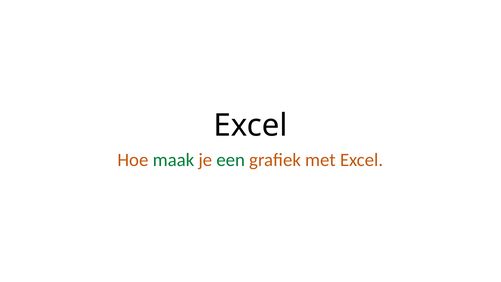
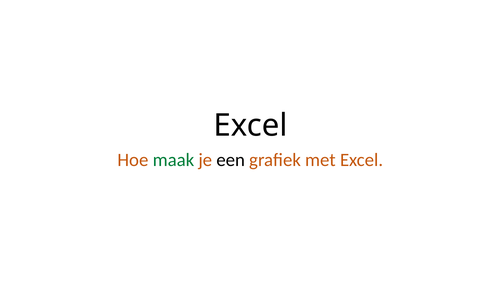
een colour: green -> black (231, 160)
